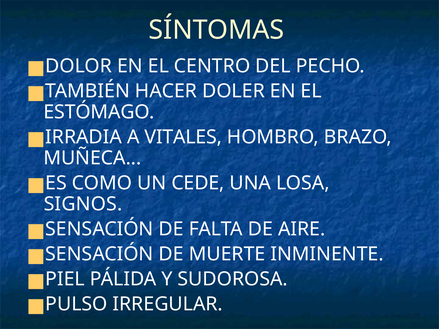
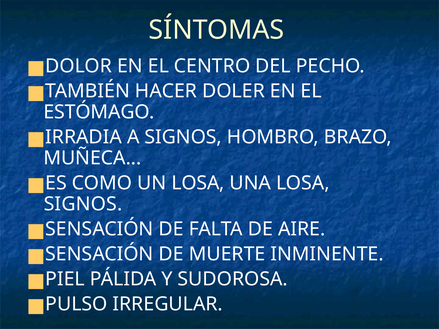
A VITALES: VITALES -> SIGNOS (183, 137)
UN CEDE: CEDE -> LOSA (198, 183)
